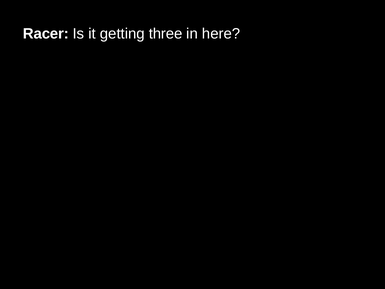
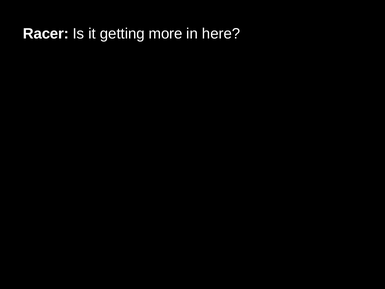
three: three -> more (166, 34)
